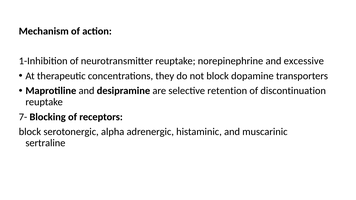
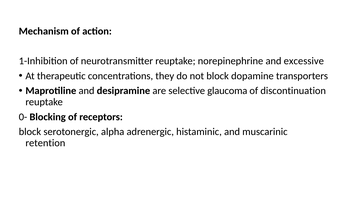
retention: retention -> glaucoma (227, 91)
7-: 7- -> 0- (23, 117)
sertraline: sertraline -> retention (45, 143)
